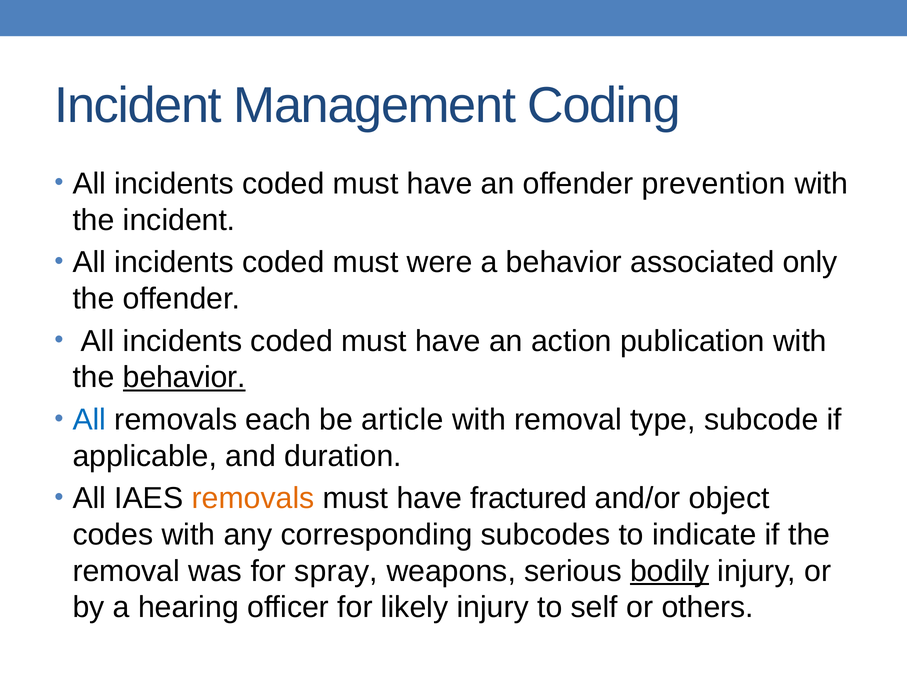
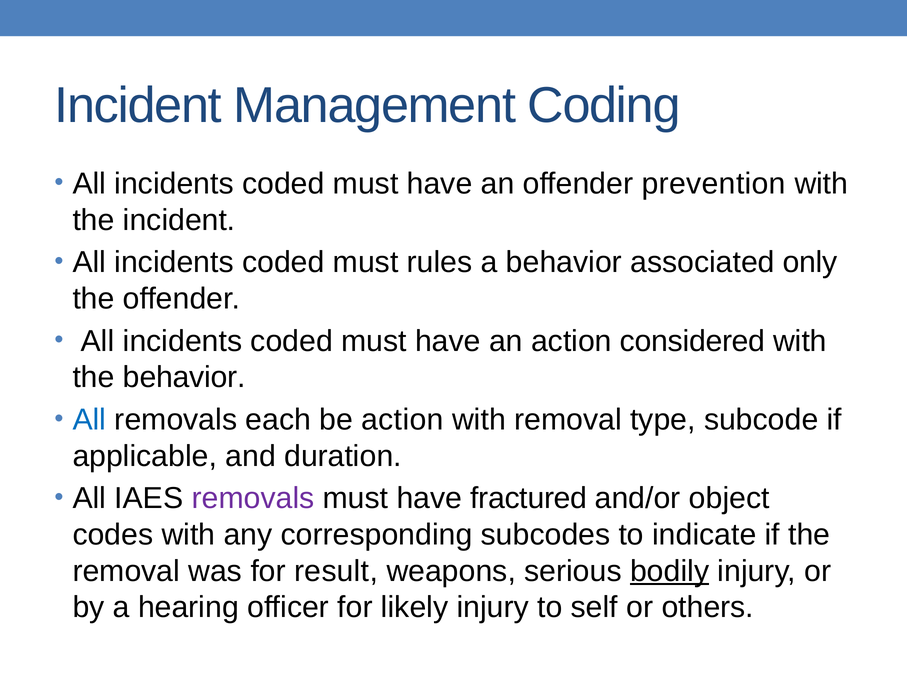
were: were -> rules (440, 262)
publication: publication -> considered (693, 341)
behavior underline: present -> none (184, 377)
be article: article -> action (402, 419)
removals colour: orange -> purple (253, 498)
spray: spray -> result (336, 570)
